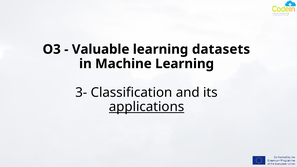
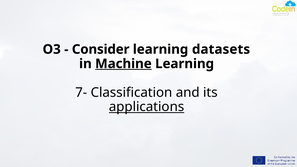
Valuable: Valuable -> Consider (101, 49)
Machine underline: none -> present (123, 64)
3-: 3- -> 7- (81, 92)
